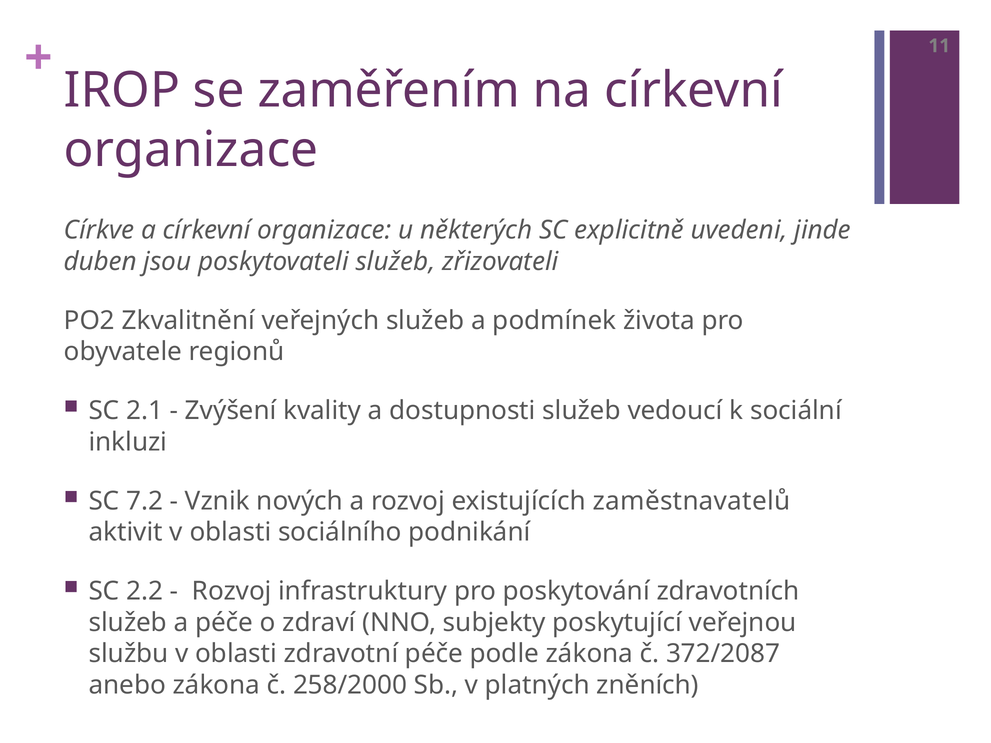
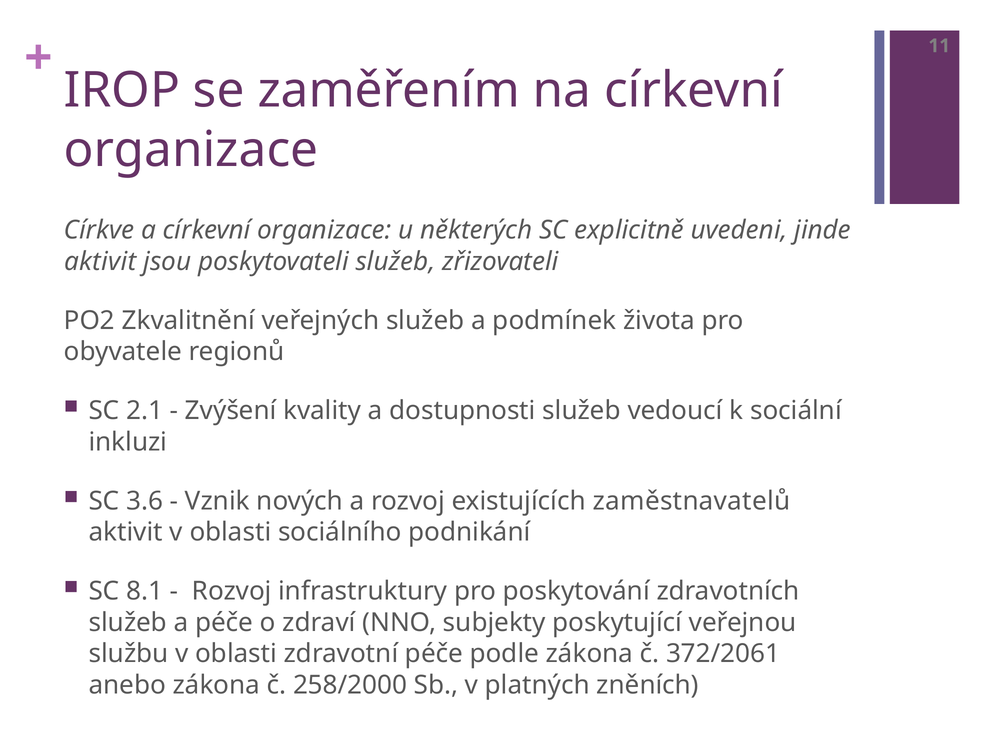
duben: duben -> aktivit (100, 262)
7.2: 7.2 -> 3.6 (145, 501)
2.2: 2.2 -> 8.1 (145, 591)
372/2087: 372/2087 -> 372/2061 (723, 654)
